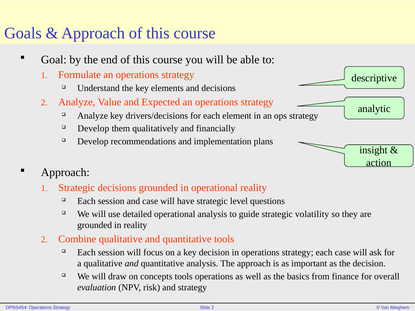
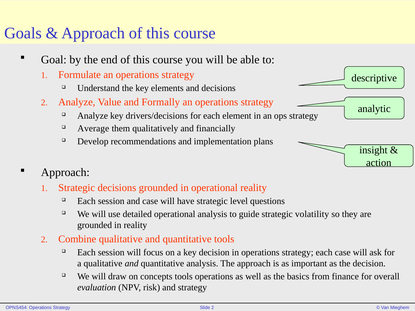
Expected: Expected -> Formally (161, 102)
Develop: Develop -> Average (93, 129)
